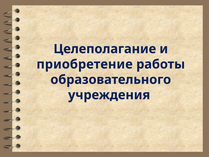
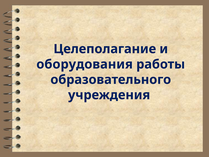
приобретение: приобретение -> оборудования (85, 64)
